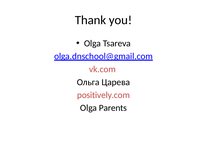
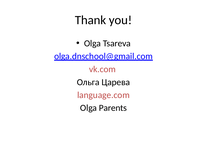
positively.com: positively.com -> language.com (103, 95)
